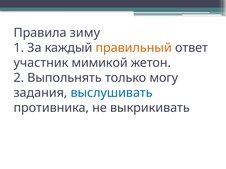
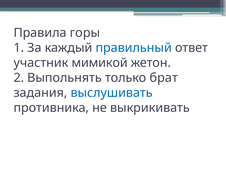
зиму: зиму -> горы (85, 33)
правильный colour: orange -> blue (134, 48)
могу: могу -> брат (164, 78)
